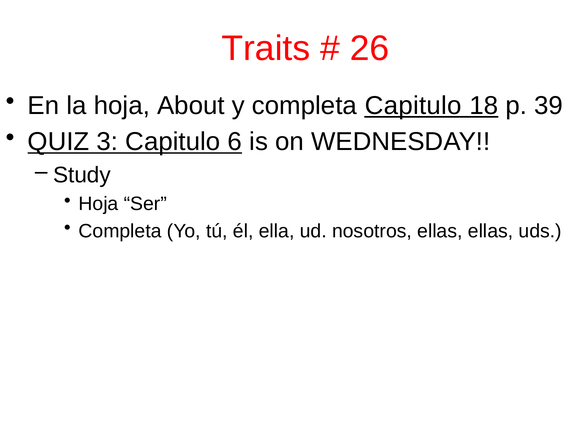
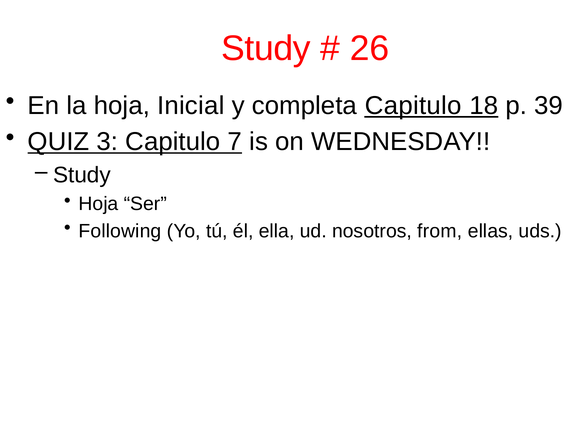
Traits: Traits -> Study (266, 49)
About: About -> Inicial (191, 106)
6: 6 -> 7 (235, 142)
Completa: Completa -> Following (120, 231)
nosotros ellas: ellas -> from (440, 231)
